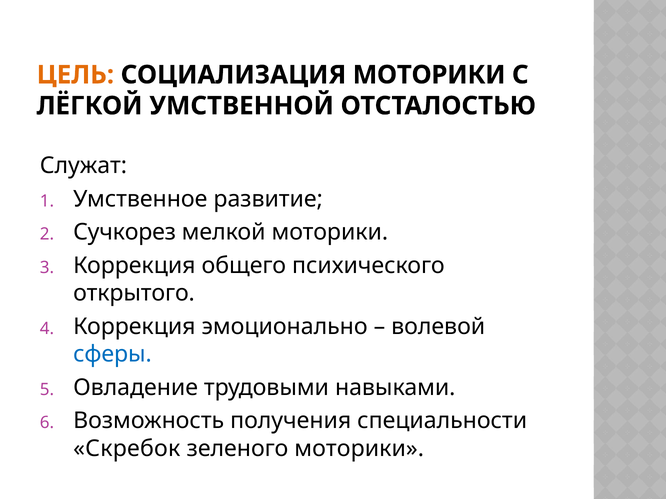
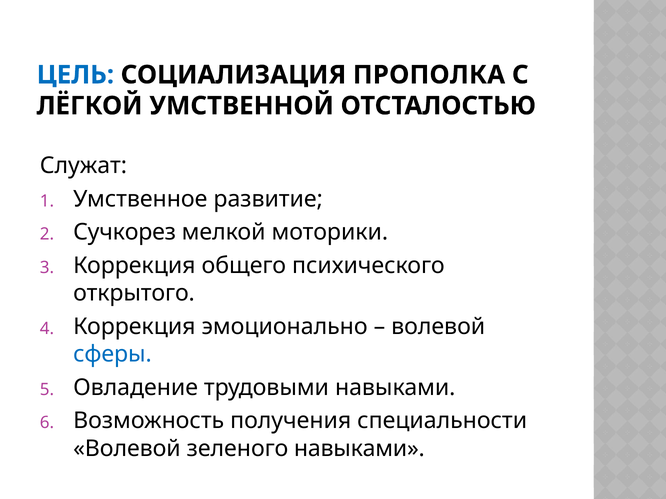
ЦЕЛЬ colour: orange -> blue (75, 75)
СОЦИАЛИЗАЦИЯ МОТОРИКИ: МОТОРИКИ -> ПРОПОЛКА (429, 75)
Скребок: Скребок -> Волевой (127, 449)
зеленого моторики: моторики -> навыками (359, 449)
